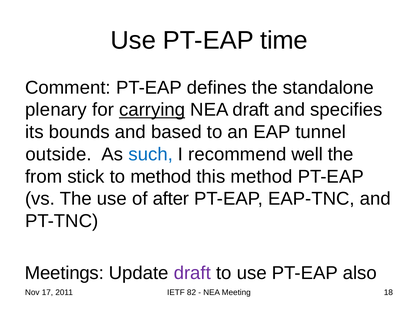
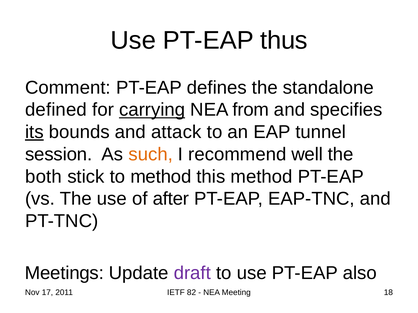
time: time -> thus (284, 40)
plenary: plenary -> defined (56, 110)
NEA draft: draft -> from (251, 110)
its underline: none -> present (34, 132)
based: based -> attack (176, 132)
outside: outside -> session (59, 155)
such colour: blue -> orange (151, 155)
from: from -> both (44, 177)
